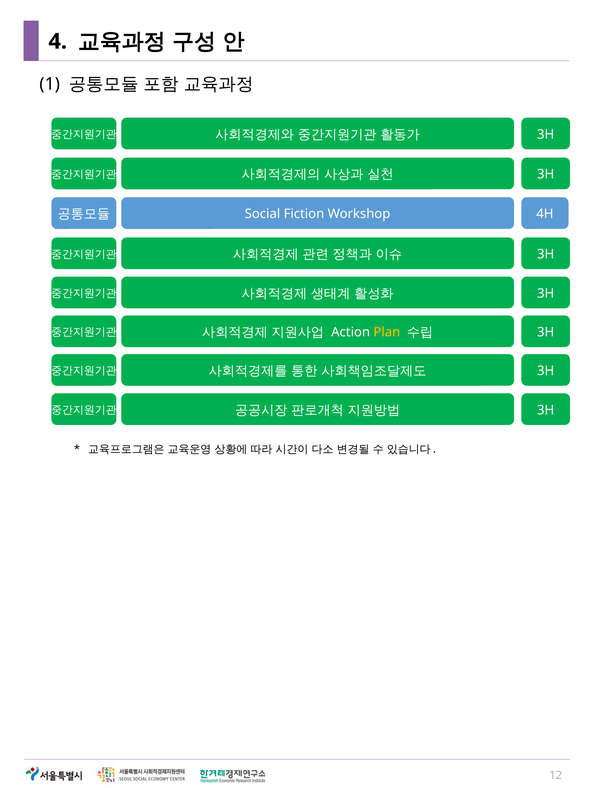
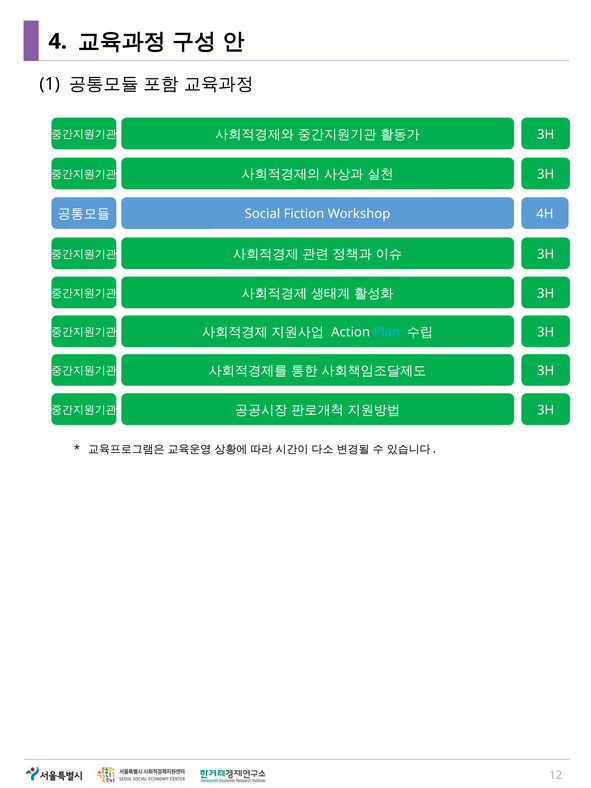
Plan colour: yellow -> light blue (387, 332)
